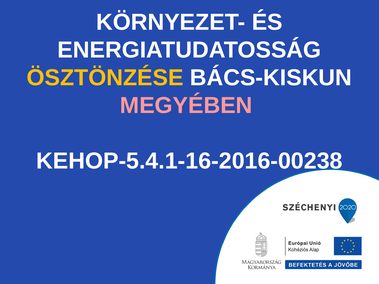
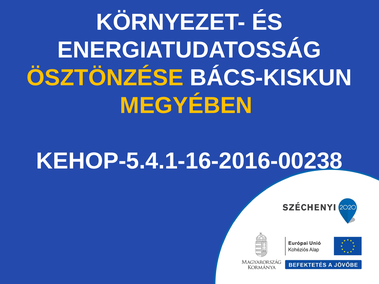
MEGYÉBEN colour: pink -> yellow (186, 106)
